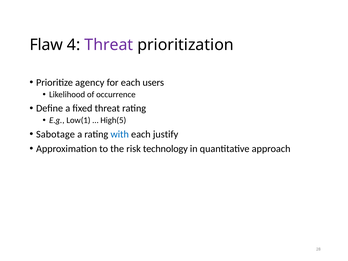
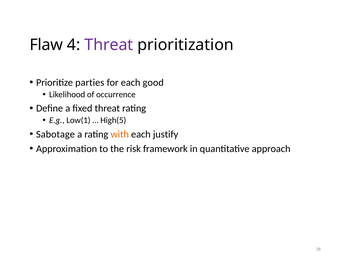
agency: agency -> parties (90, 83)
users: users -> good (153, 83)
with colour: blue -> orange (120, 134)
technology: technology -> framework (165, 149)
